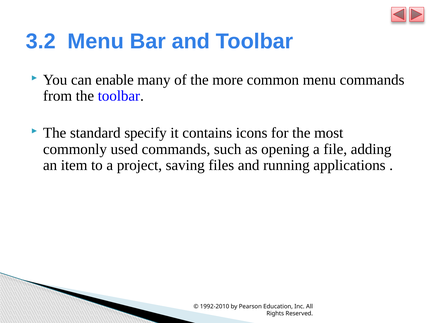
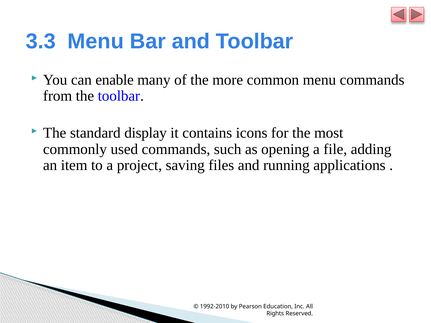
3.2: 3.2 -> 3.3 (41, 41)
specify: specify -> display (146, 133)
